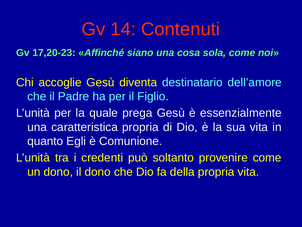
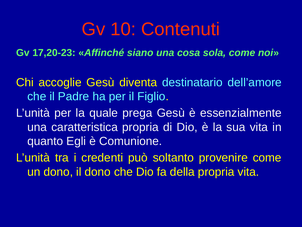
14: 14 -> 10 (123, 29)
